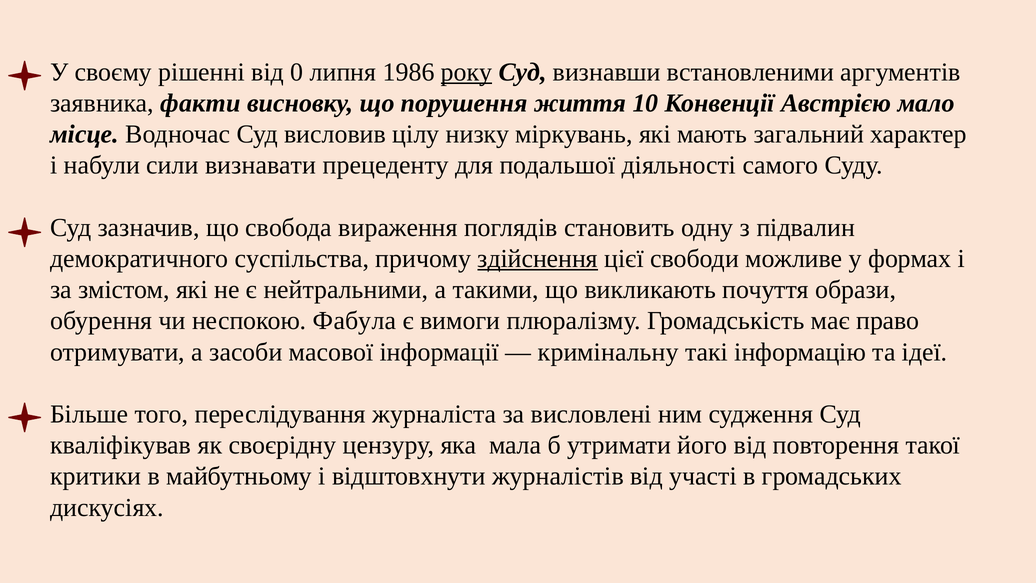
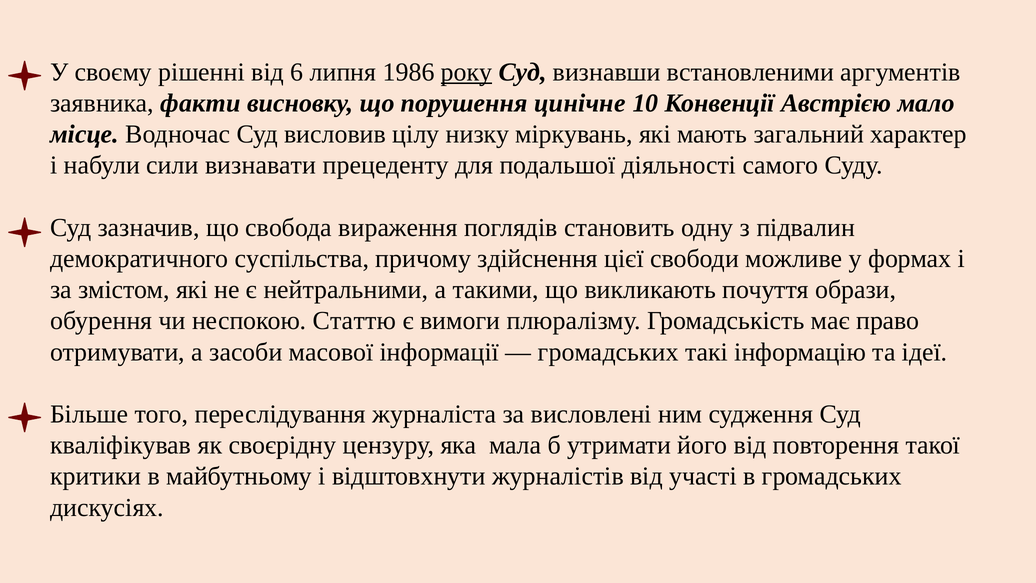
0: 0 -> 6 (297, 72)
життя: життя -> цинічне (580, 103)
здійснення underline: present -> none (538, 259)
Фабула: Фабула -> Статтю (354, 321)
кримінальну: кримінальну -> громадських (608, 352)
